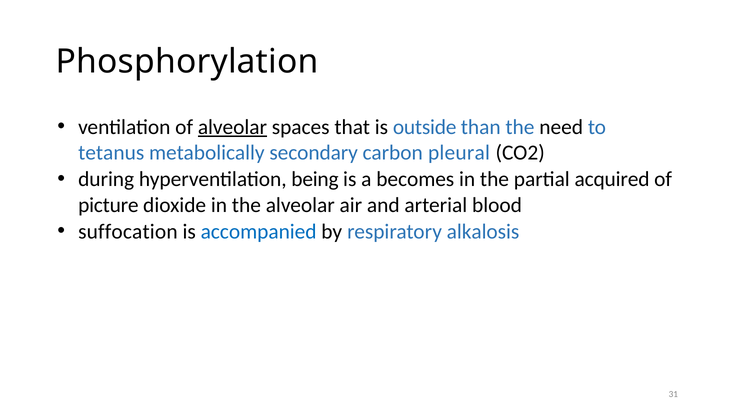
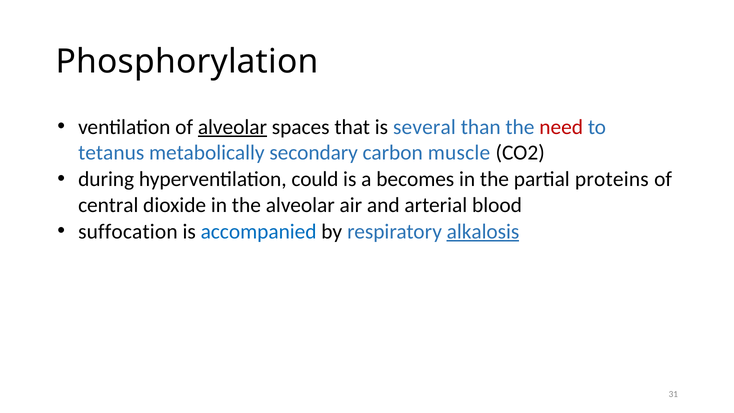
outside: outside -> several (424, 127)
need colour: black -> red (561, 127)
pleural: pleural -> muscle (459, 153)
being: being -> could (315, 179)
acquired: acquired -> proteins (612, 179)
picture: picture -> central (108, 205)
alkalosis underline: none -> present (483, 231)
